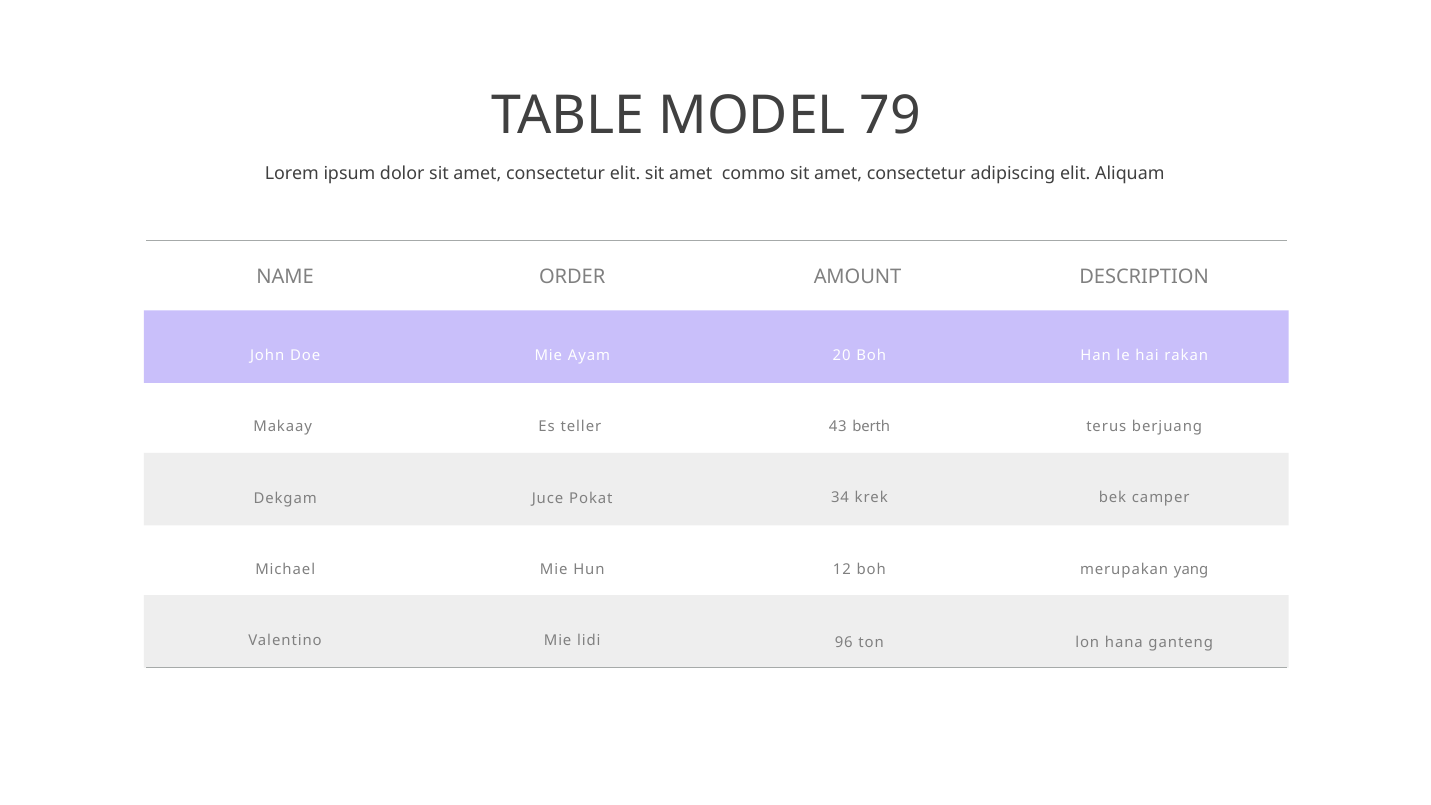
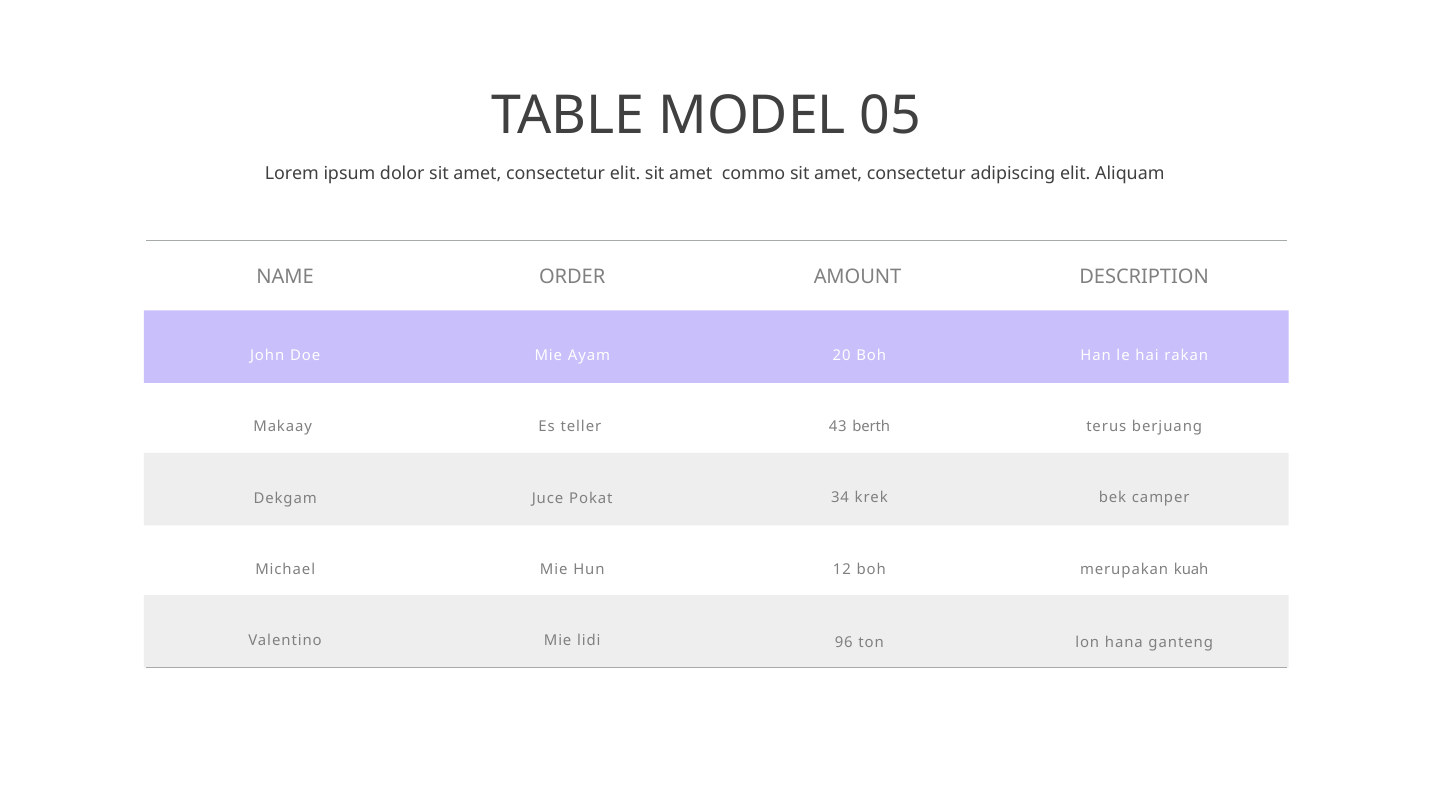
79: 79 -> 05 (891, 116)
yang: yang -> kuah (1191, 570)
